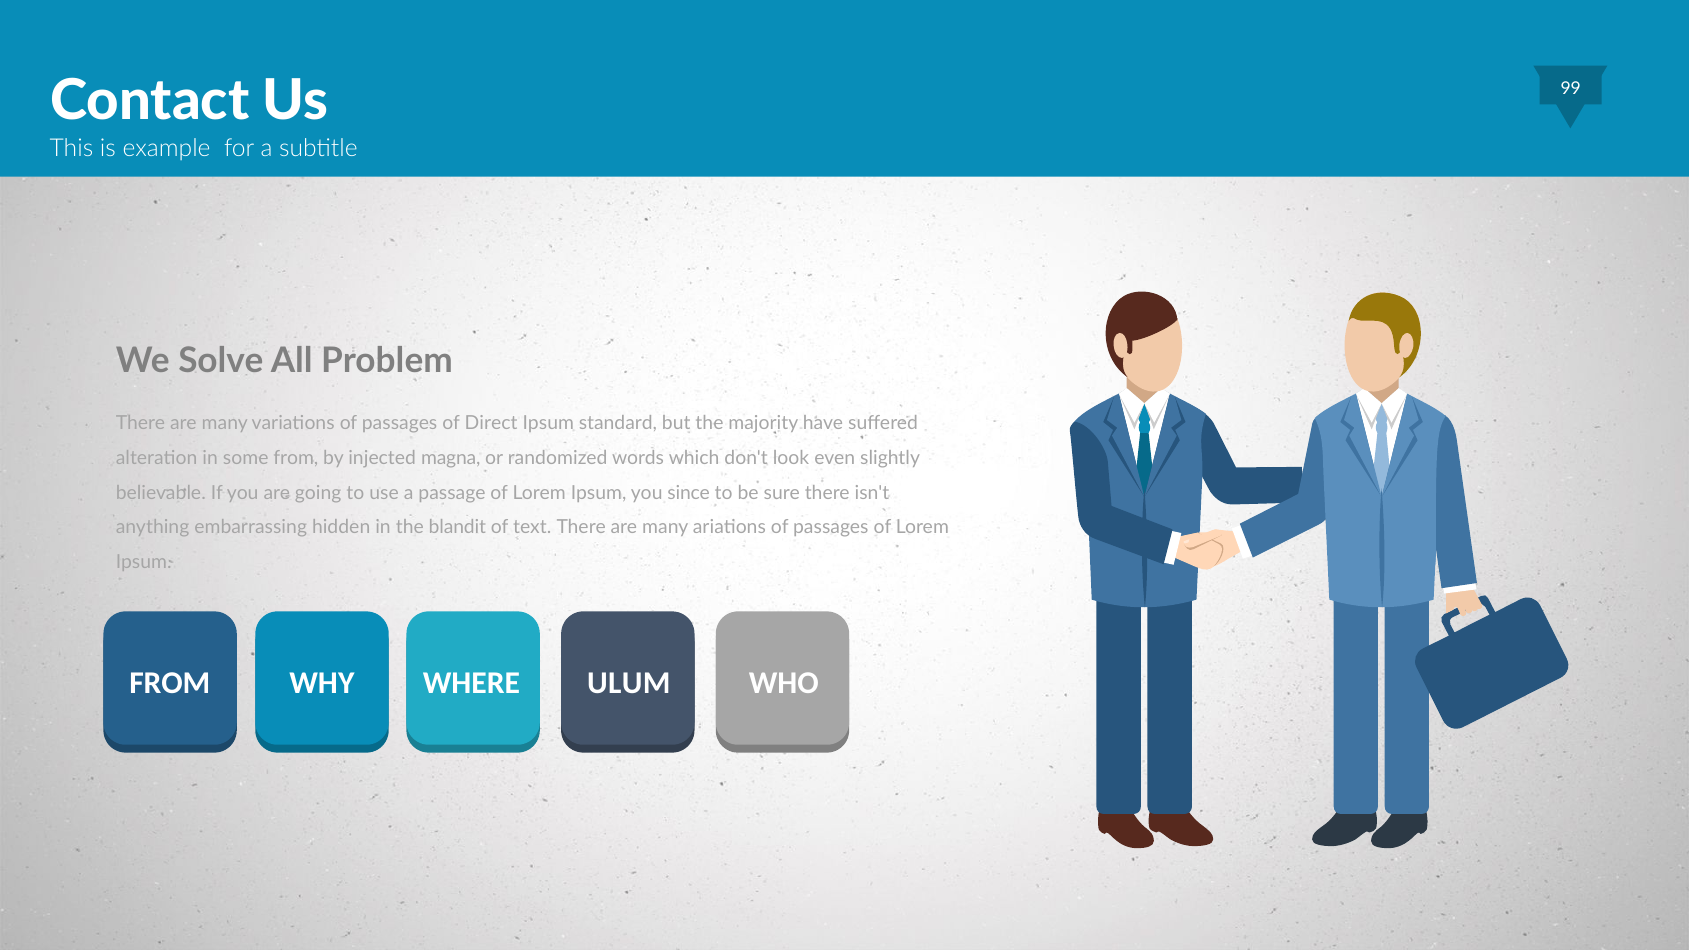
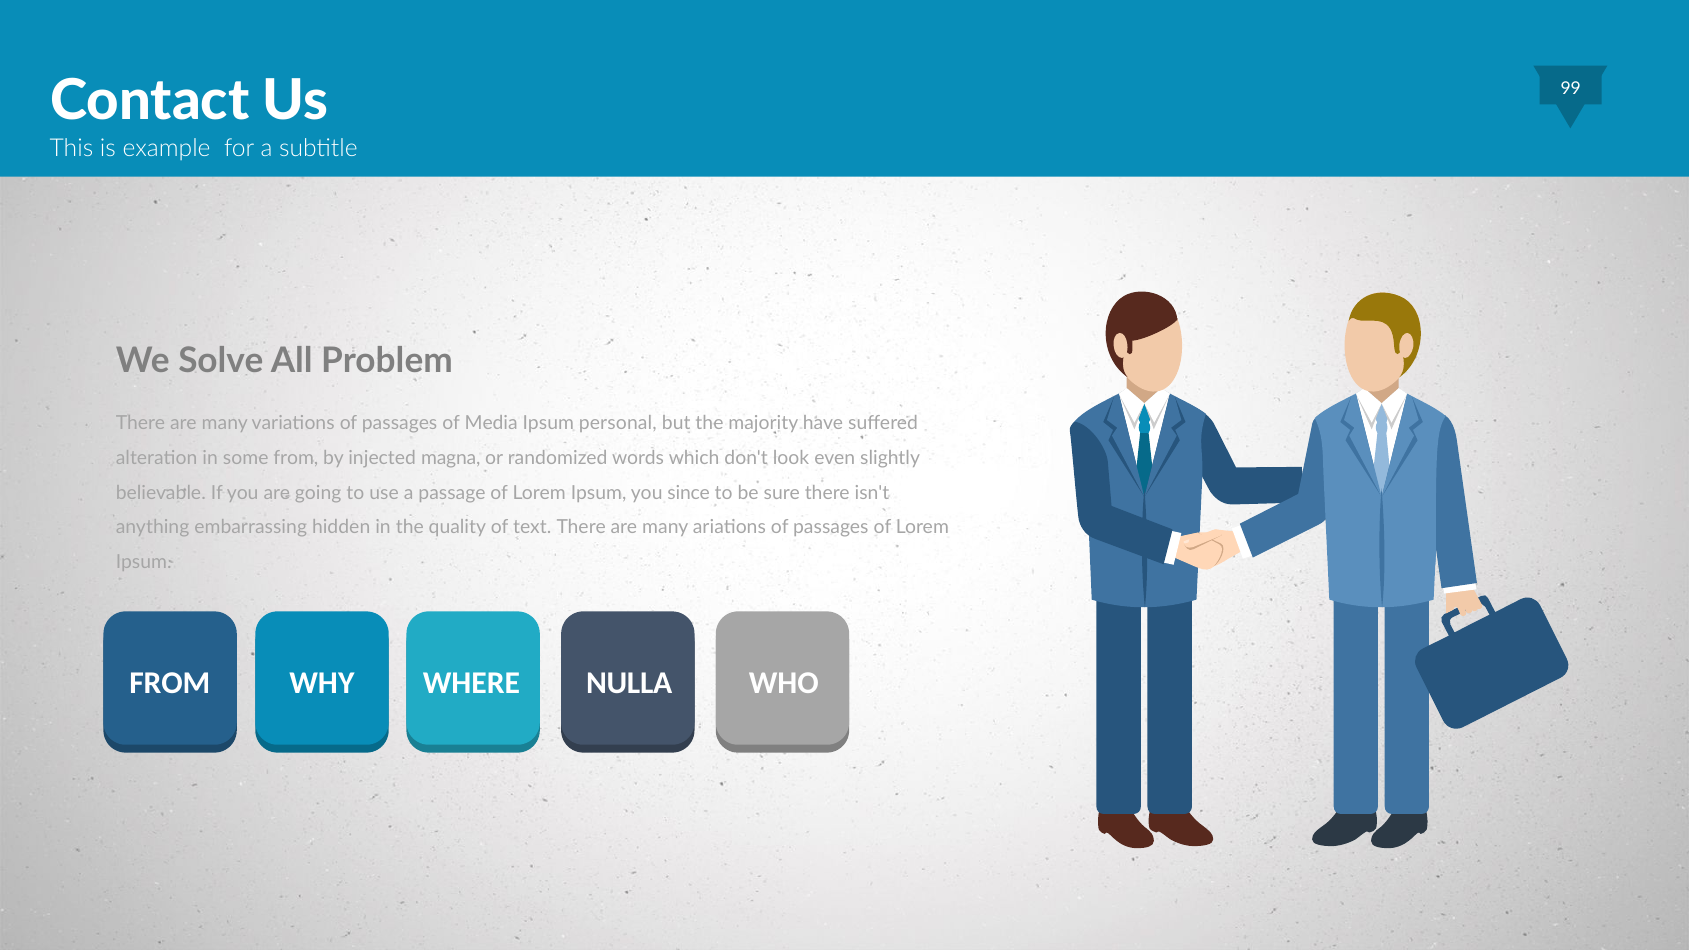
Direct: Direct -> Media (491, 423)
standard: standard -> personal (618, 423)
blandit: blandit -> quality (457, 528)
ULUM: ULUM -> NULLA (629, 683)
